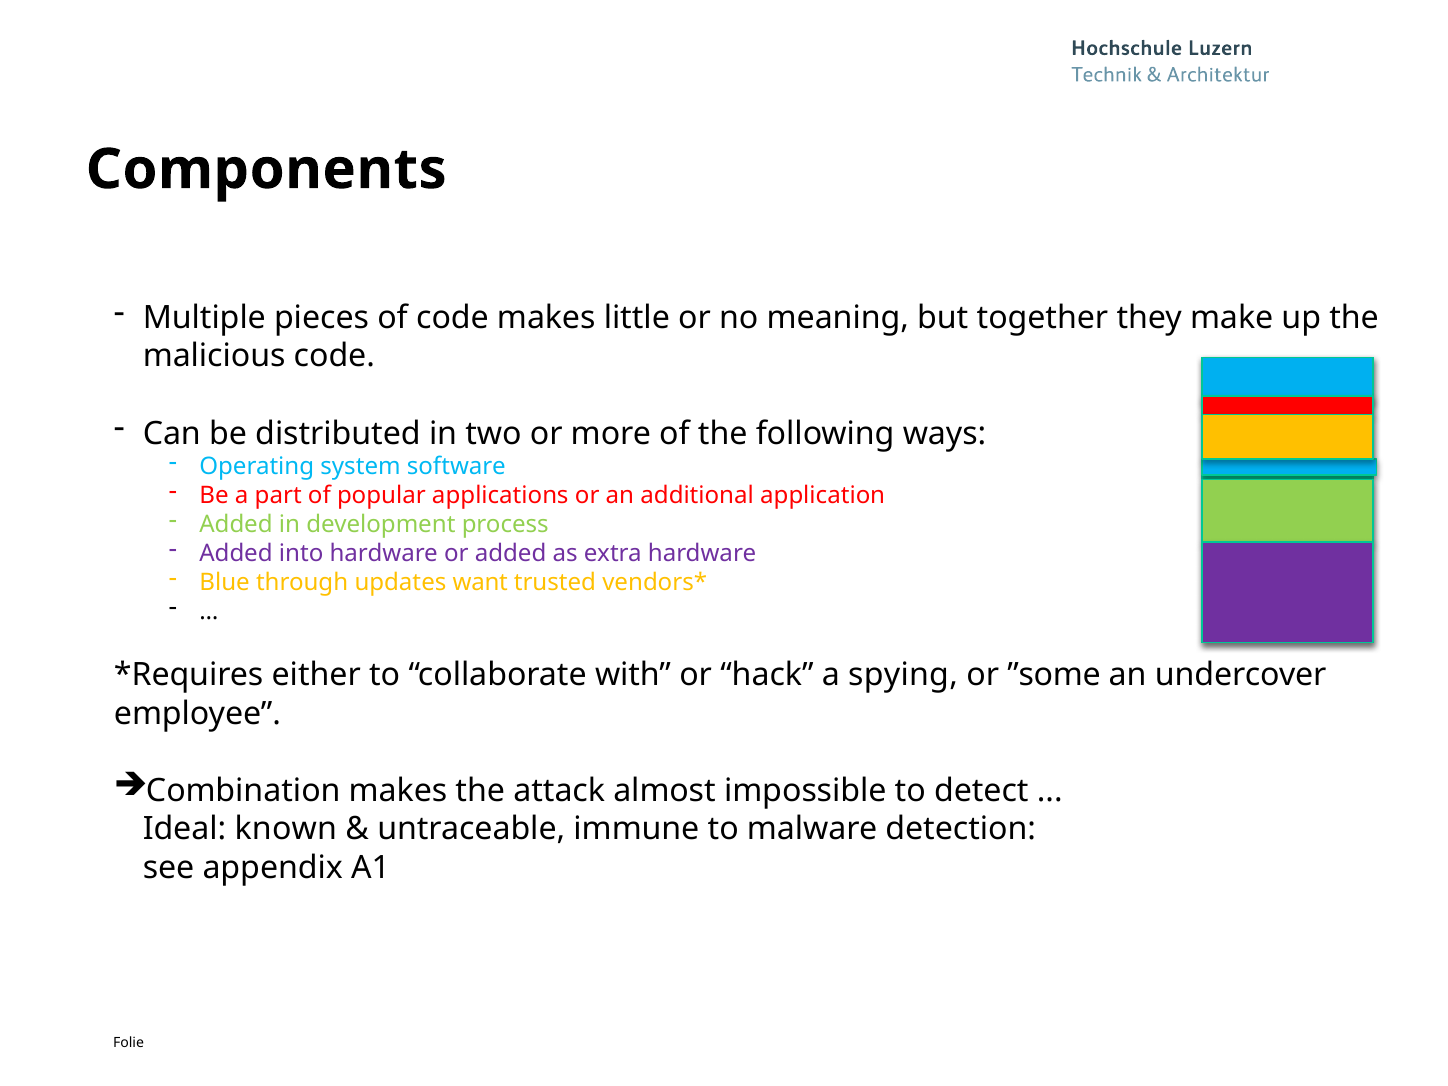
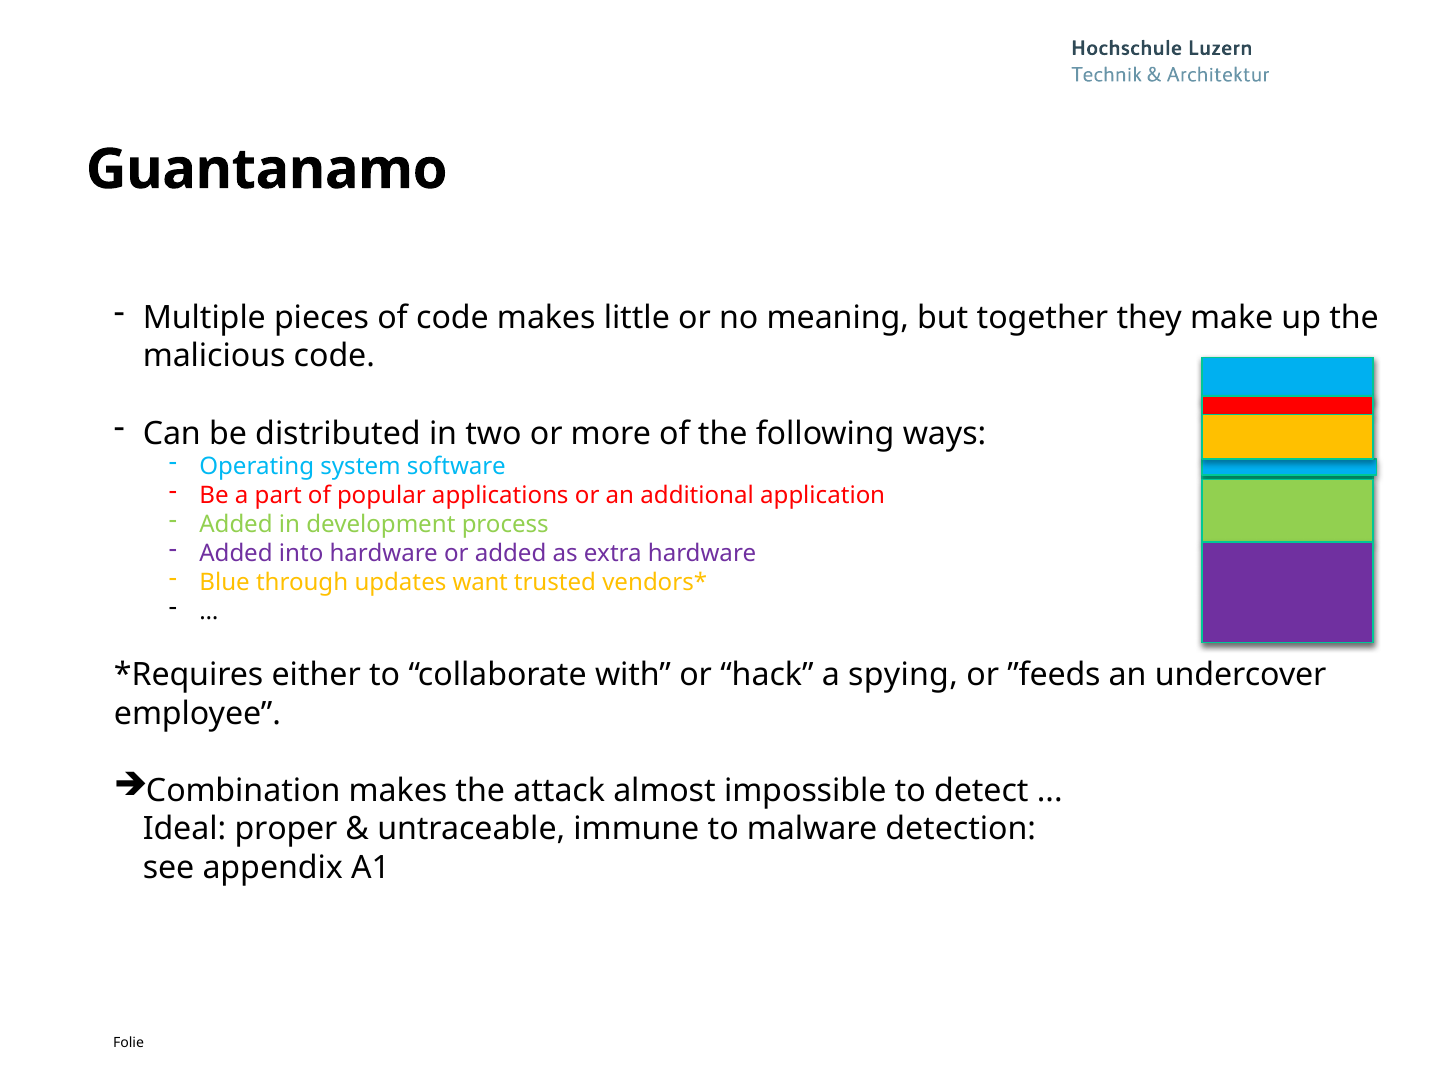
Components: Components -> Guantanamo (267, 170)
”some: ”some -> ”feeds (1054, 675)
known: known -> proper (286, 829)
